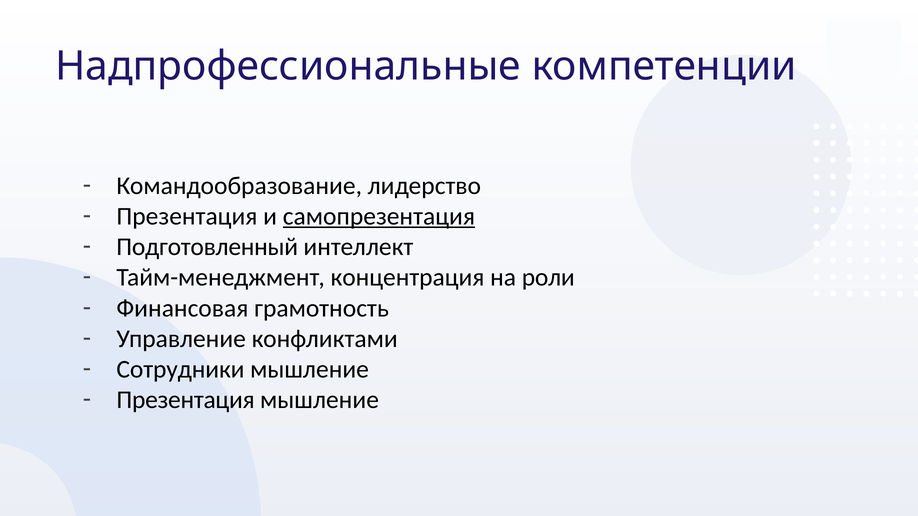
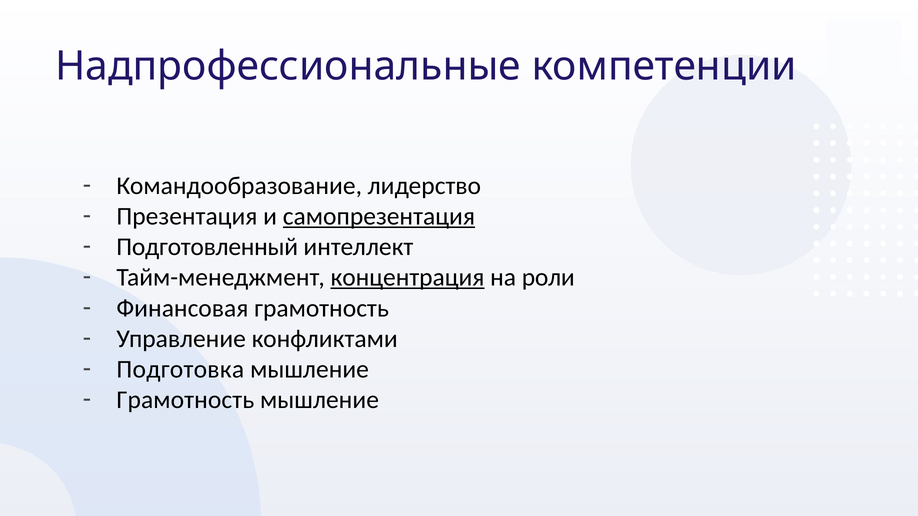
концентрация underline: none -> present (407, 278)
Сотрудники: Сотрудники -> Подготовка (180, 370)
Презентация: Презентация -> Грамотность (185, 400)
